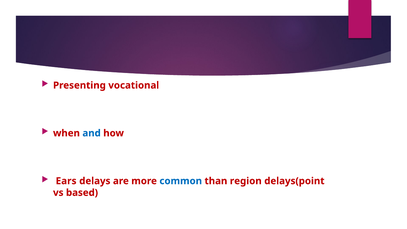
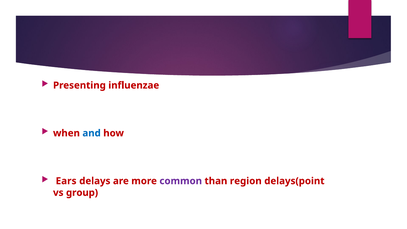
vocational: vocational -> influenzae (134, 85)
common colour: blue -> purple (181, 181)
based: based -> group (82, 193)
